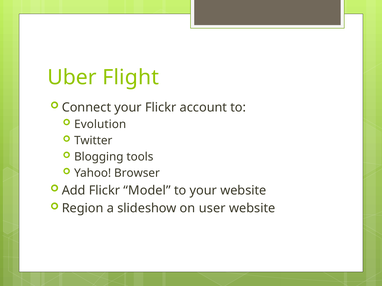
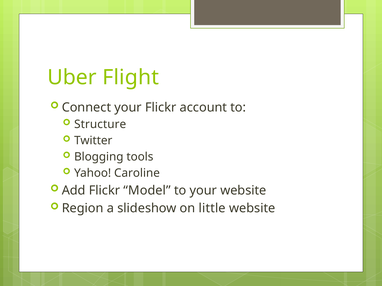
Evolution: Evolution -> Structure (100, 124)
Browser: Browser -> Caroline (137, 173)
user: user -> little (212, 208)
